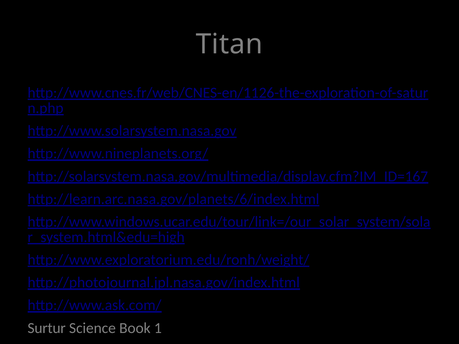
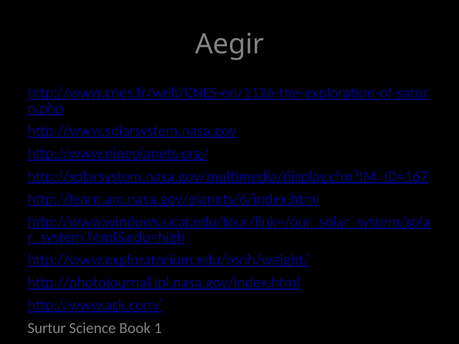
Titan: Titan -> Aegir (230, 44)
